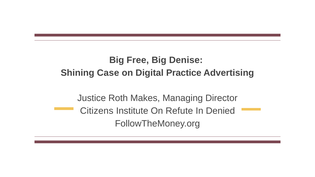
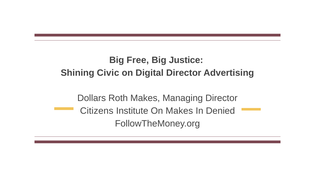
Denise: Denise -> Justice (186, 60)
Case: Case -> Civic (108, 73)
Digital Practice: Practice -> Director (184, 73)
Justice: Justice -> Dollars (92, 98)
On Refute: Refute -> Makes (179, 111)
